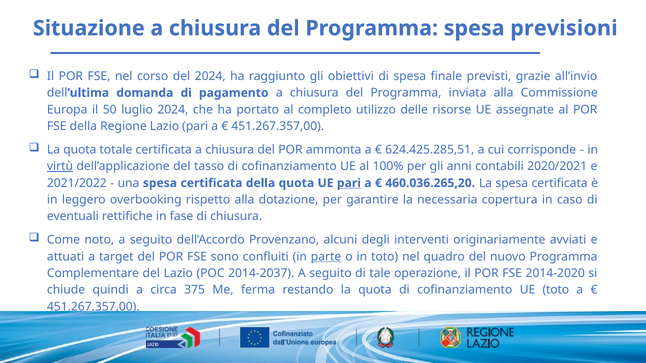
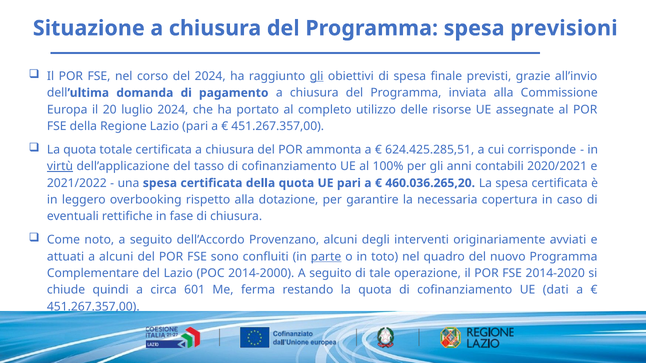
gli underline: none -> present (317, 76)
50: 50 -> 20 (110, 110)
pari underline: present -> none (349, 183)
a target: target -> alcuni (116, 257)
2014-2037: 2014-2037 -> 2014-2000 (261, 274)
375: 375 -> 601 (195, 290)
UE toto: toto -> dati (556, 290)
